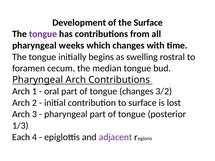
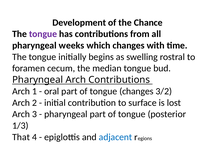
the Surface: Surface -> Chance (148, 23)
Each: Each -> That (21, 137)
adjacent colour: purple -> blue (115, 137)
